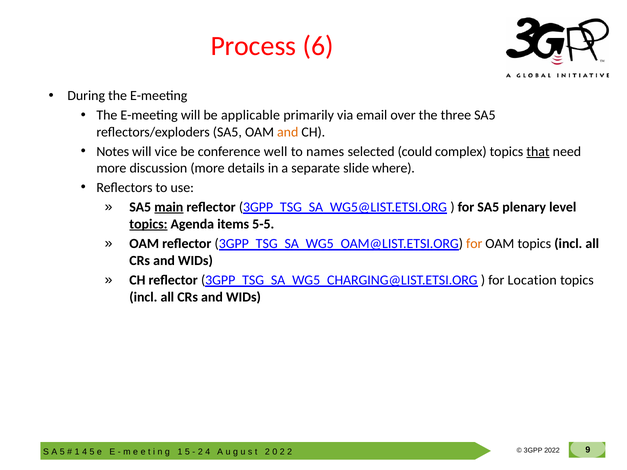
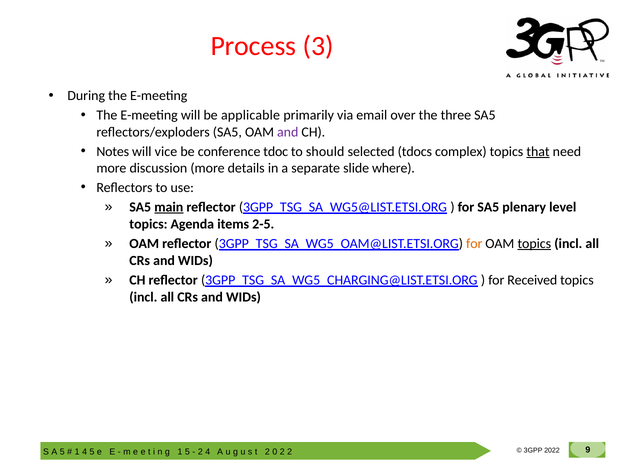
6: 6 -> 3 (318, 46)
and colour: orange -> purple (288, 132)
well: well -> tdoc (276, 152)
names: names -> should (325, 152)
could: could -> tdocs (415, 152)
topics underline: present -> none (148, 224)
5-5: 5-5 -> 2-5 (263, 224)
topics underline: none -> present (534, 244)
Location: Location -> Received (532, 280)
